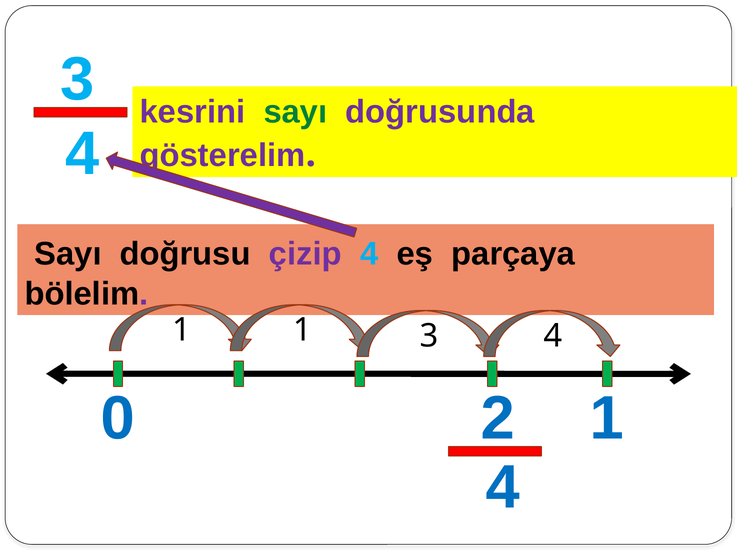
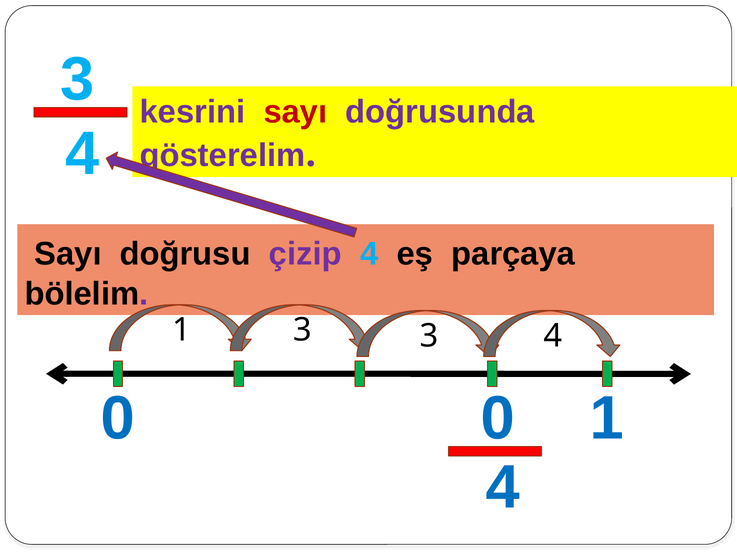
sayı colour: green -> red (295, 112)
1: 1 -> 3 (302, 330)
0 2: 2 -> 0 (498, 419)
